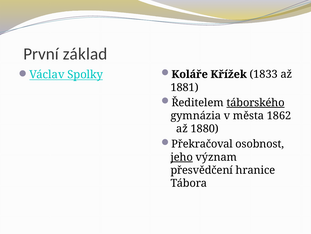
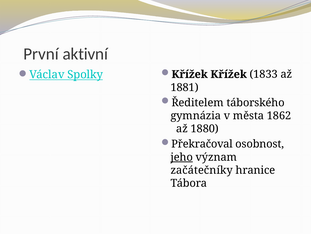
základ: základ -> aktivní (85, 54)
Koláře: Koláře -> Křížek (190, 74)
táborského underline: present -> none (256, 102)
přesvědčení: přesvědčení -> začátečníky (202, 170)
